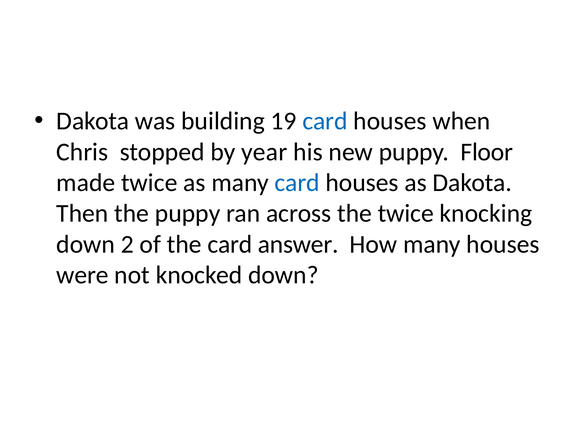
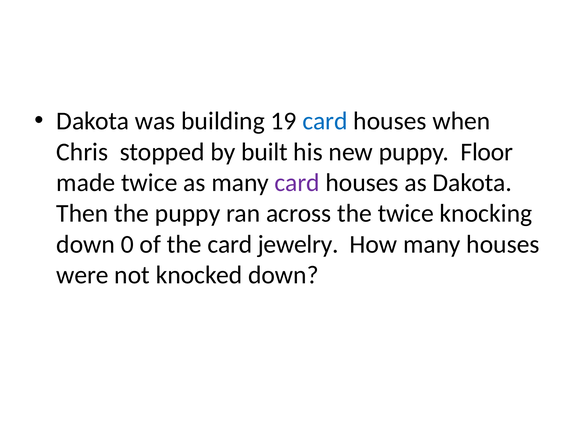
year: year -> built (264, 152)
card colour: blue -> purple (297, 183)
2: 2 -> 0 (127, 244)
answer: answer -> jewelry (298, 244)
